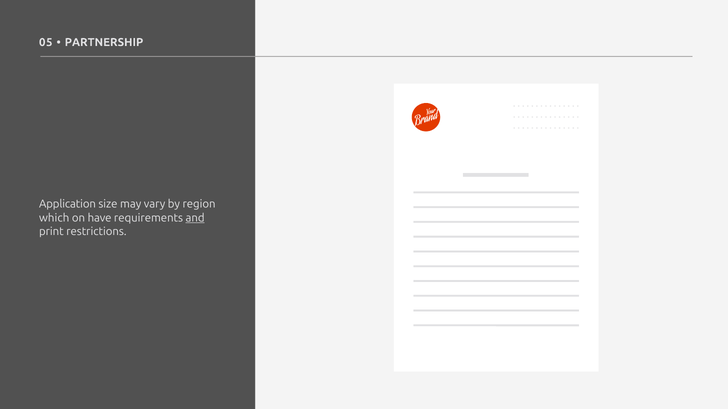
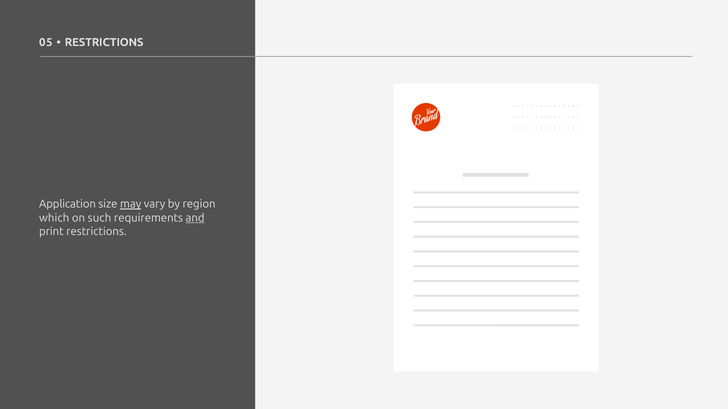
PARTNERSHIP: PARTNERSHIP -> RESTRICTIONS (104, 42)
may underline: none -> present (131, 204)
have: have -> such (99, 218)
